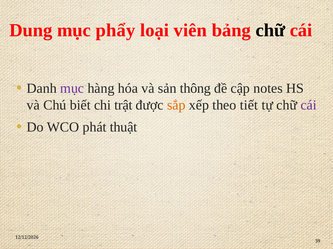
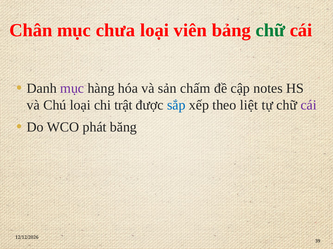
Dung: Dung -> Chân (31, 30)
phẩy: phẩy -> chưa (115, 30)
chữ colour: black -> green (270, 30)
thông: thông -> chấm (195, 89)
Chú biết: biết -> loại (80, 105)
sắp colour: orange -> blue (176, 105)
tiết: tiết -> liệt (249, 105)
thuật: thuật -> băng (123, 128)
